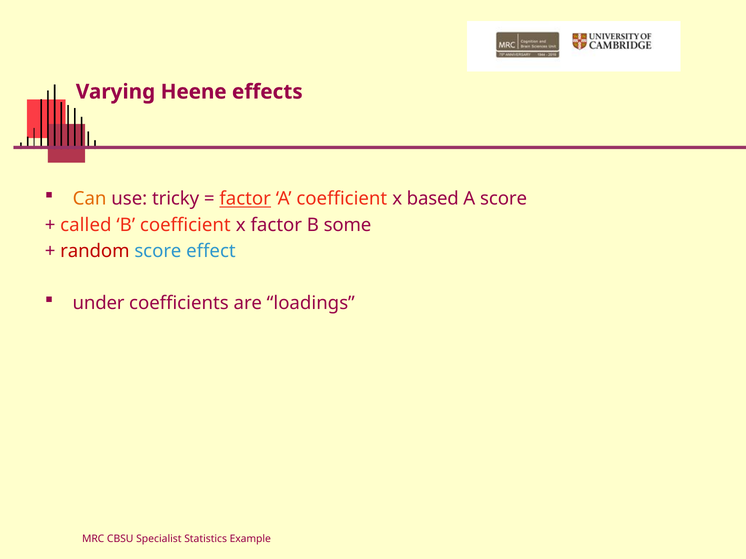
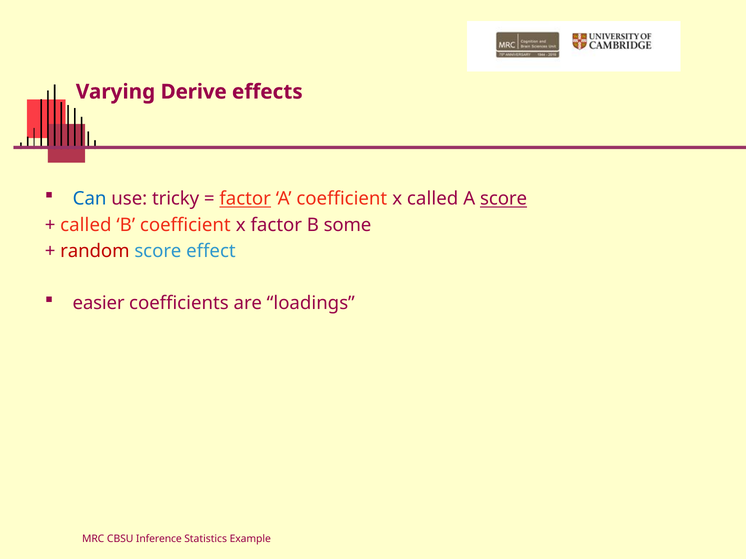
Heene: Heene -> Derive (194, 92)
Can colour: orange -> blue (90, 199)
x based: based -> called (433, 199)
score underline: none -> present (504, 199)
under: under -> easier (99, 303)
Specialist: Specialist -> Inference (159, 539)
